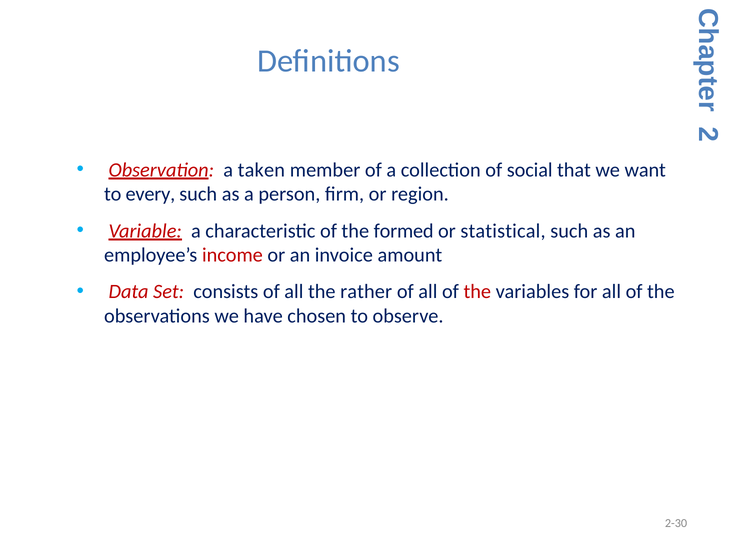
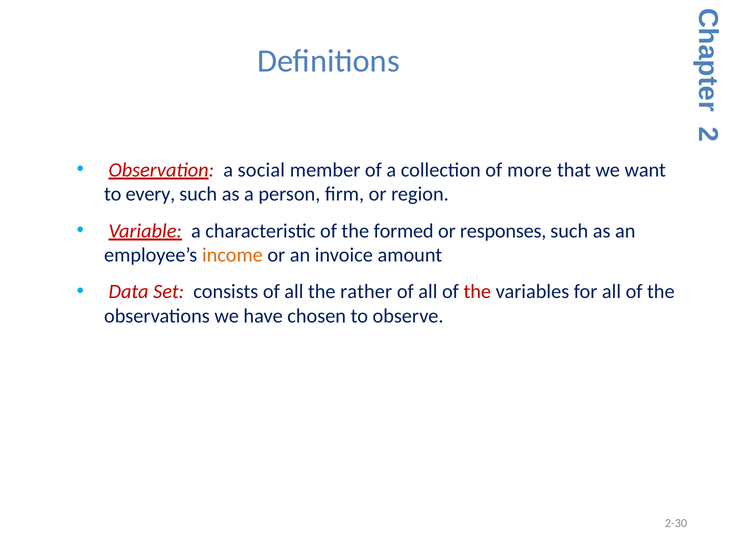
taken: taken -> social (261, 170)
social: social -> more (530, 170)
statistical: statistical -> responses (503, 231)
income colour: red -> orange (232, 255)
